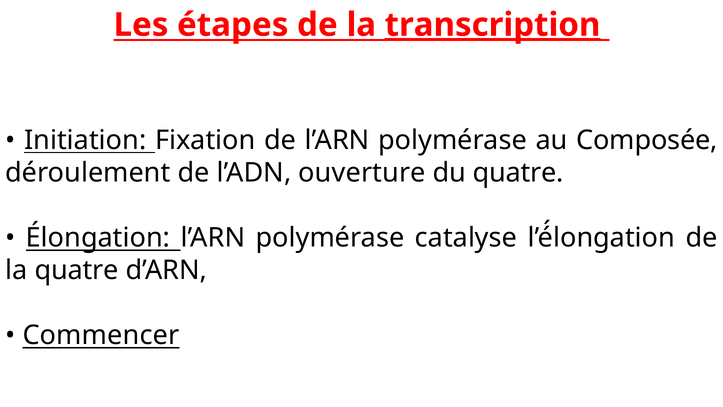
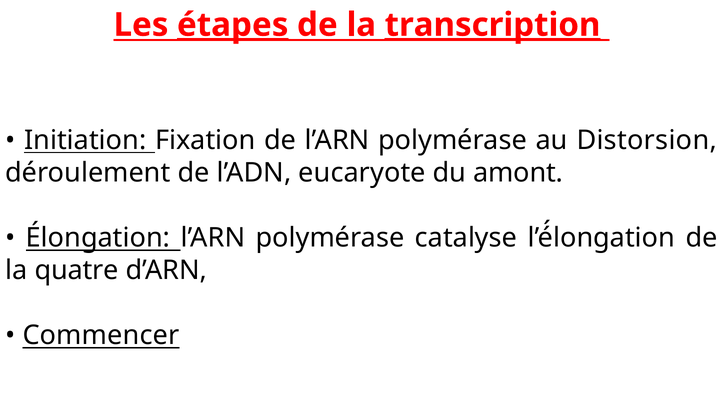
étapes underline: none -> present (233, 25)
Composée: Composée -> Distorsion (647, 140)
ouverture: ouverture -> eucaryote (362, 173)
du quatre: quatre -> amont (518, 173)
